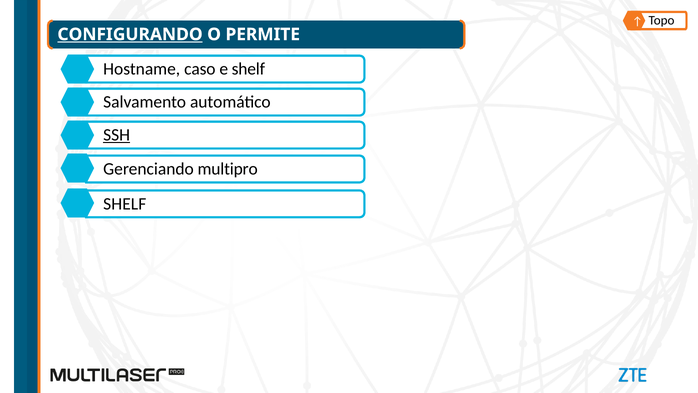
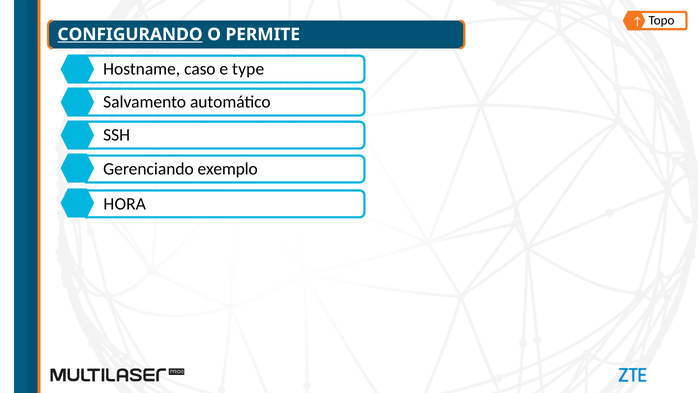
e shelf: shelf -> type (248, 69)
SSH underline: present -> none (117, 135)
multipro: multipro -> exemplo (228, 169)
SHELF: SHELF -> HORA (125, 204)
